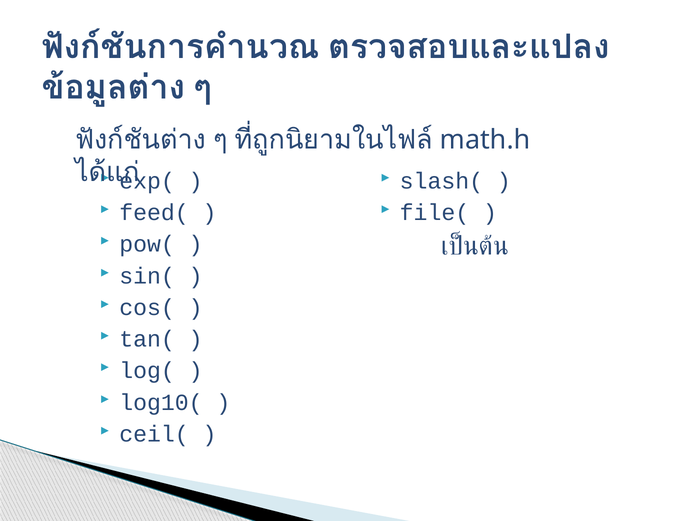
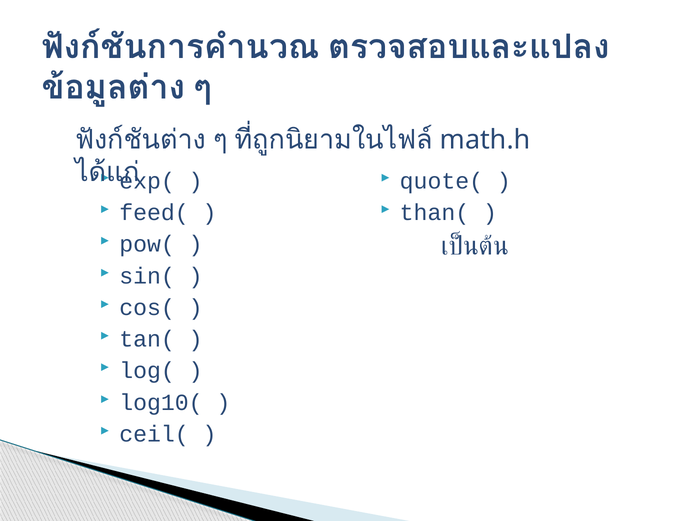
slash(: slash( -> quote( (441, 181)
file(: file( -> than( (434, 212)
